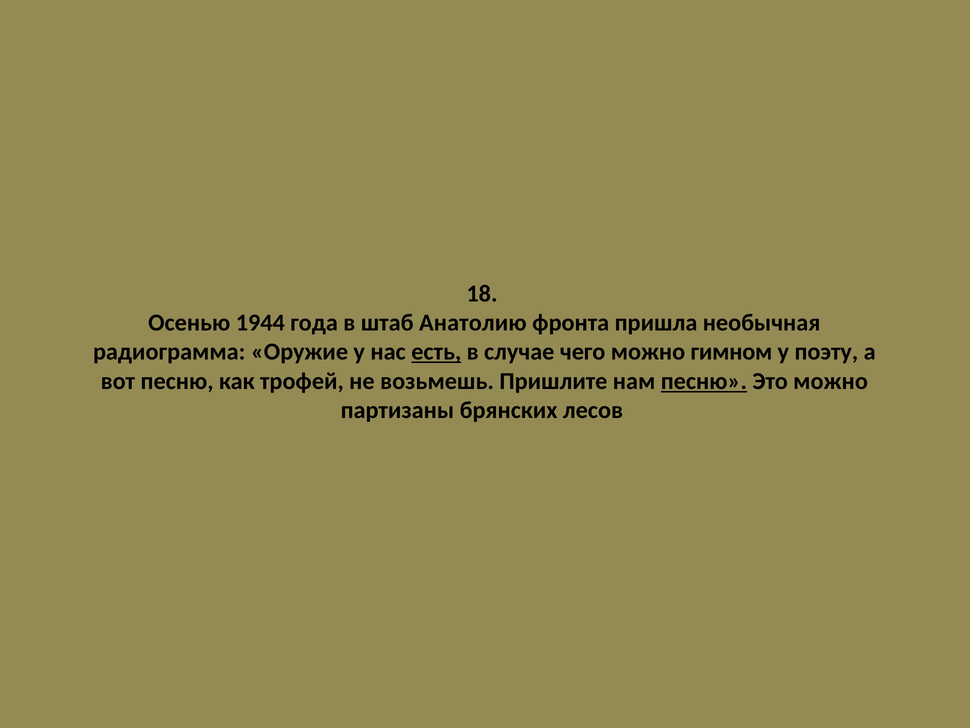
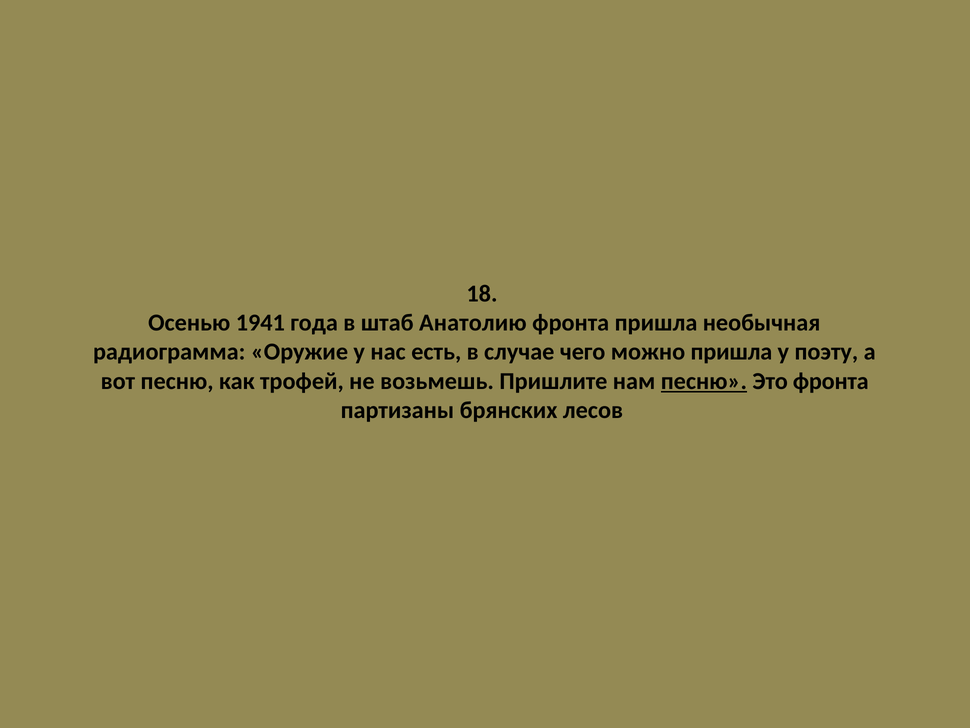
1944: 1944 -> 1941 (260, 323)
есть underline: present -> none (436, 352)
можно гимном: гимном -> пришла (731, 352)
Это можно: можно -> фронта (831, 381)
